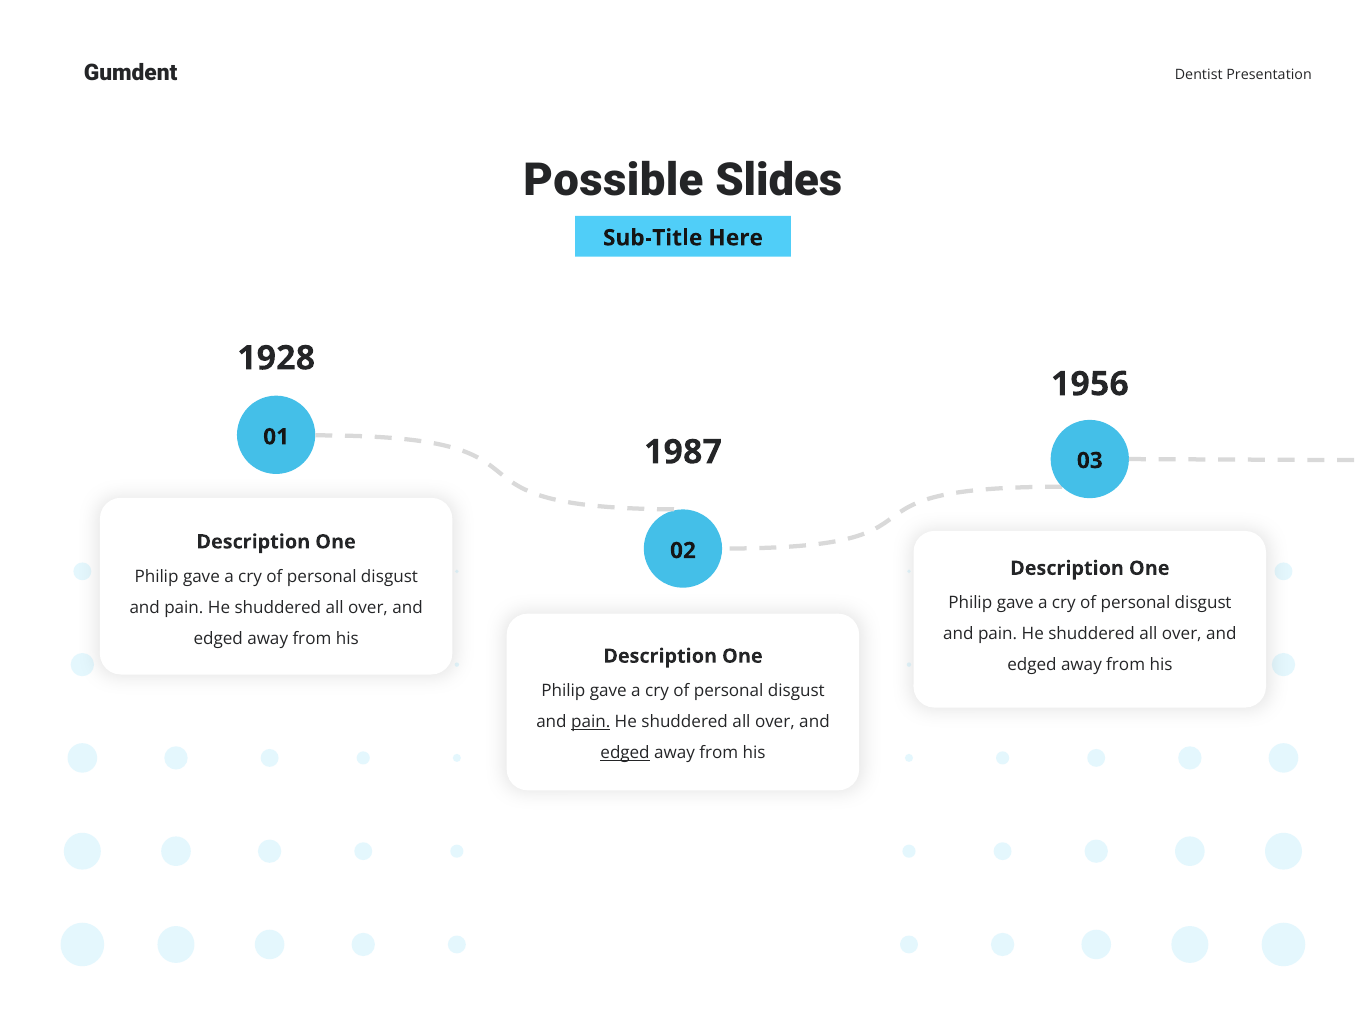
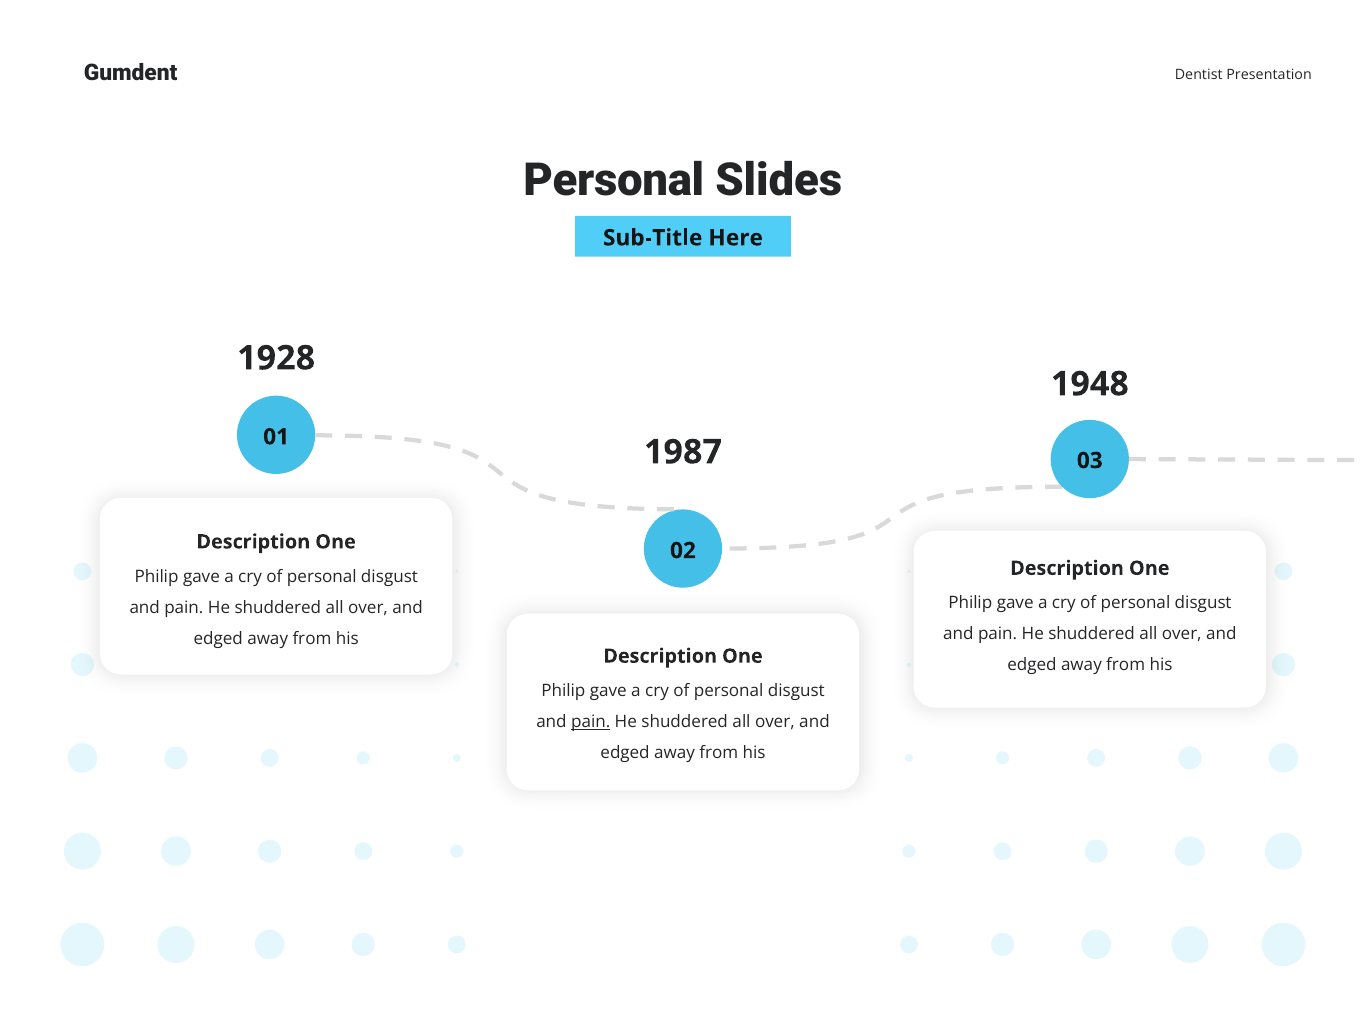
Possible: Possible -> Personal (614, 180)
1956: 1956 -> 1948 (1090, 384)
edged underline: present -> none (625, 752)
